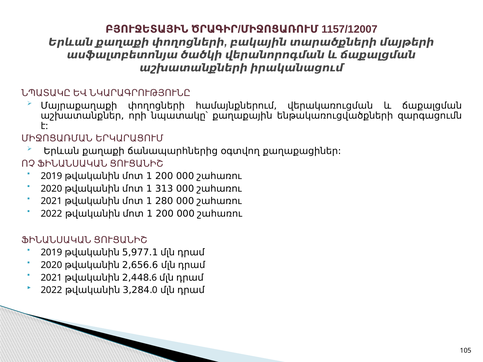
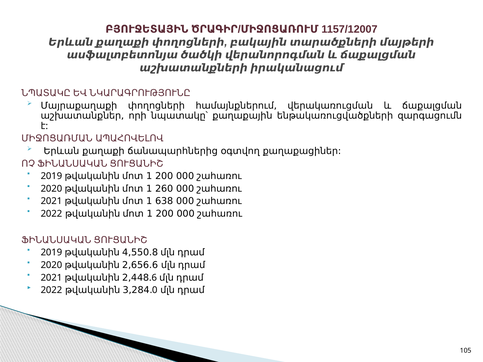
ԵՐԿԱՐԱՑՈՒՄ: ԵՐԿԱՐԱՑՈՒՄ -> ԱՊԱՀՈՎԵԼՈՎ (130, 139)
313: 313 -> 260 (164, 189)
280: 280 -> 638 (164, 201)
5,977.1: 5,977.1 -> 4,550.8 (140, 253)
